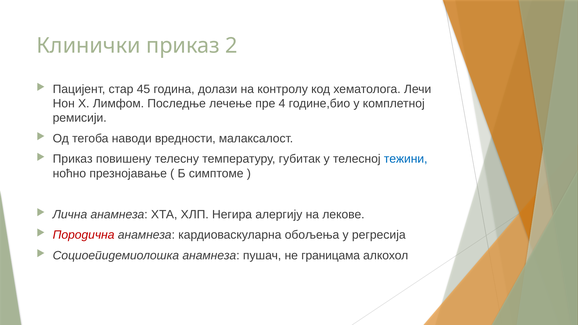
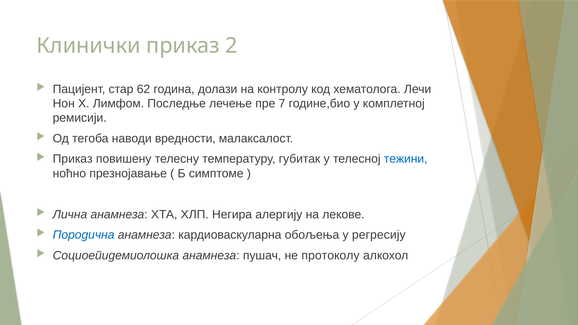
45: 45 -> 62 (143, 89)
4: 4 -> 7 (282, 104)
Породична colour: red -> blue (84, 235)
регресија: регресија -> регресију (379, 235)
границама: границама -> протоколу (331, 255)
